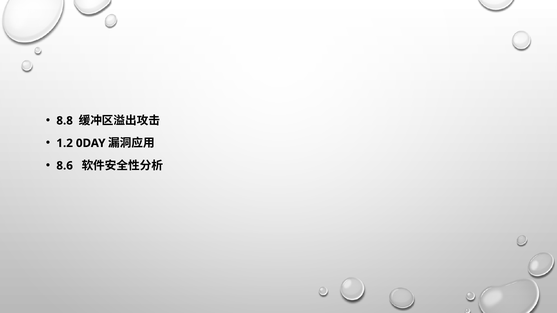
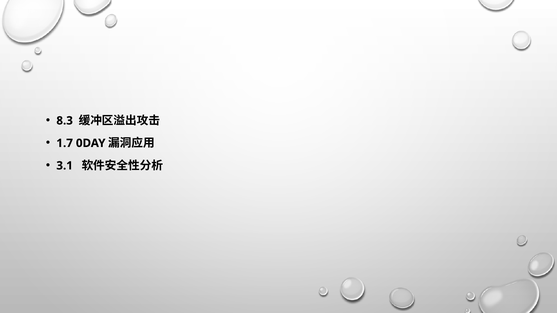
8.8: 8.8 -> 8.3 (65, 121)
1.2: 1.2 -> 1.7 (65, 143)
8.6: 8.6 -> 3.1 (65, 166)
